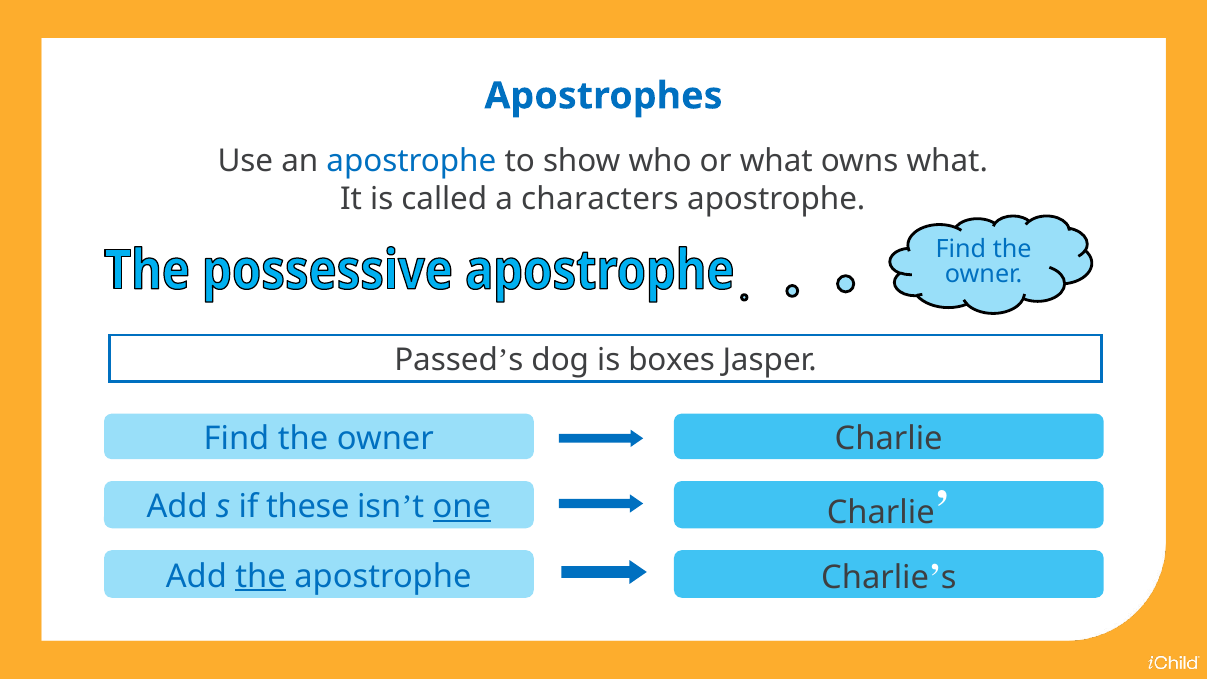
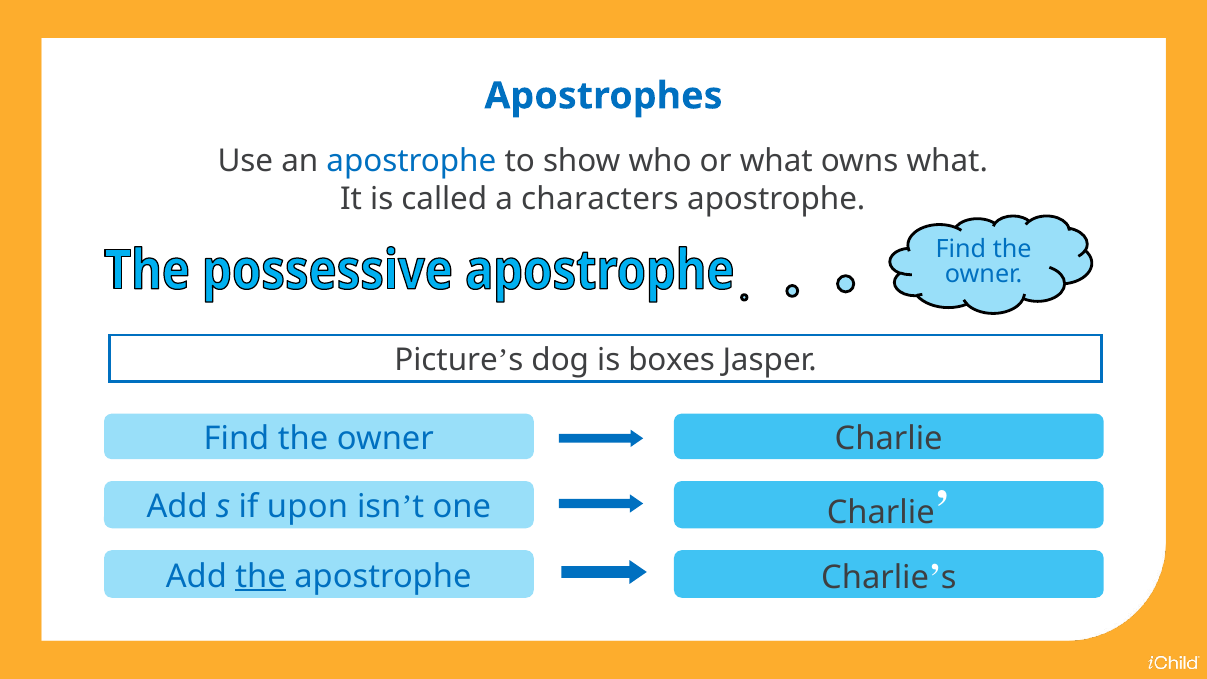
Passed: Passed -> Picture (446, 360)
these: these -> upon (308, 507)
one underline: present -> none (462, 507)
